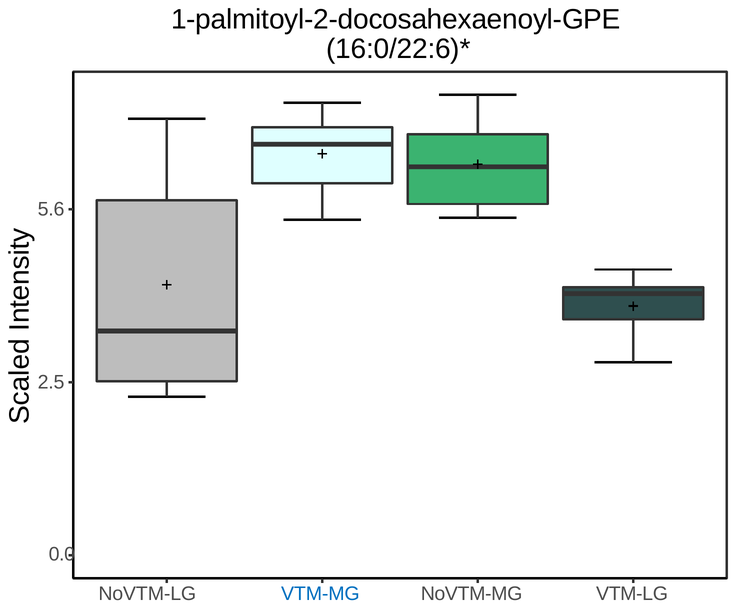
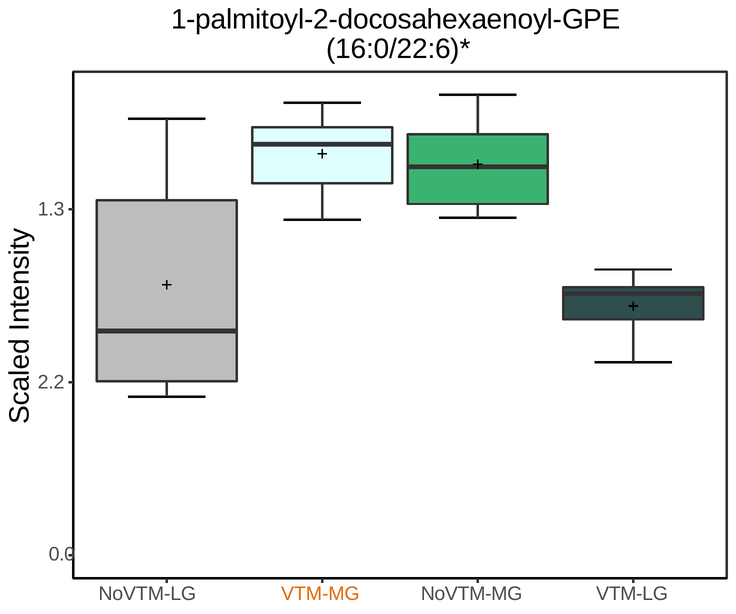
5.6: 5.6 -> 1.3 (51, 209)
2.5: 2.5 -> 2.2 (51, 382)
VTM-MG colour: blue -> orange (320, 593)
